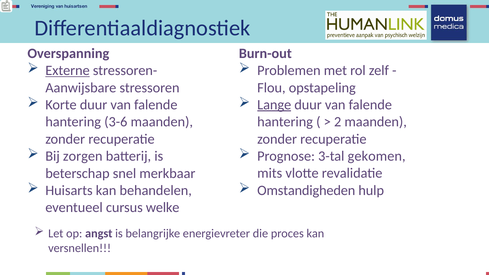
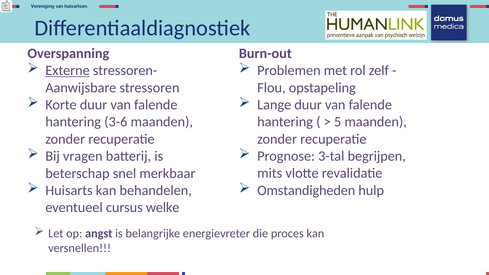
Lange underline: present -> none (274, 105)
2: 2 -> 5 (338, 122)
zorgen: zorgen -> vragen (83, 156)
gekomen: gekomen -> begrijpen (377, 156)
